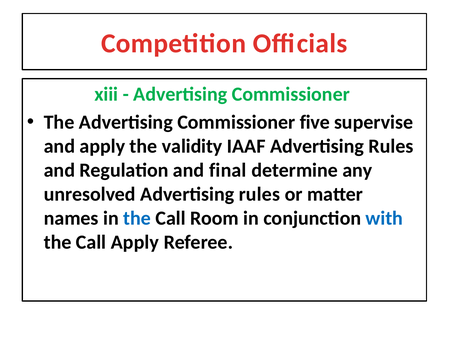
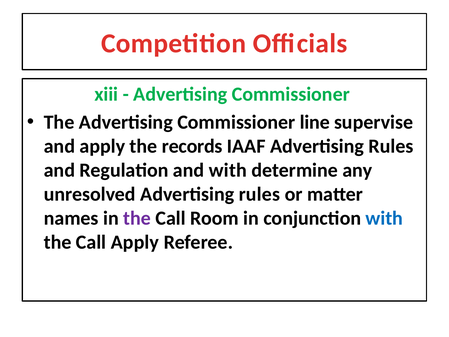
five: five -> line (315, 122)
validity: validity -> records (192, 146)
and final: final -> with (228, 170)
the colour: blue -> purple (137, 218)
